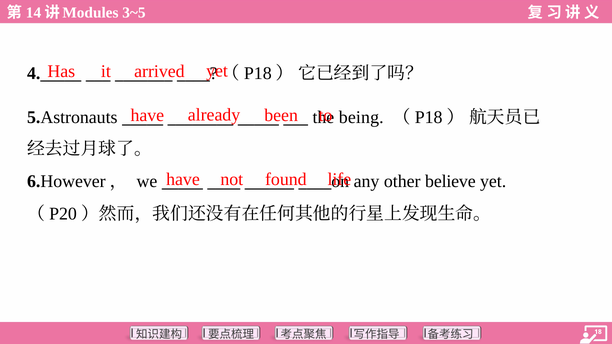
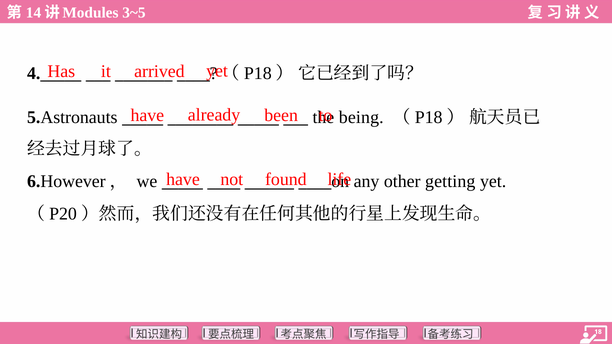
believe: believe -> getting (450, 182)
